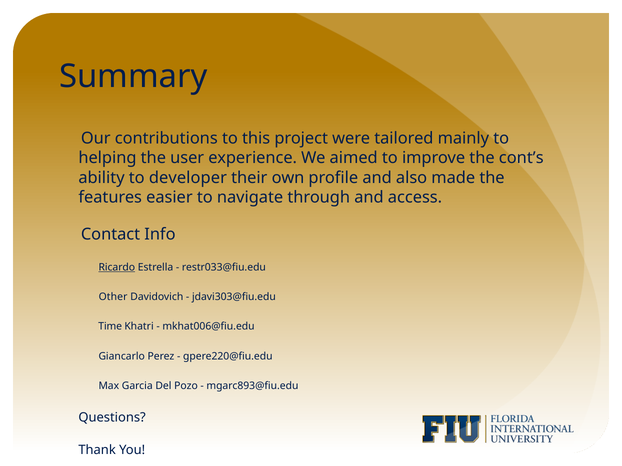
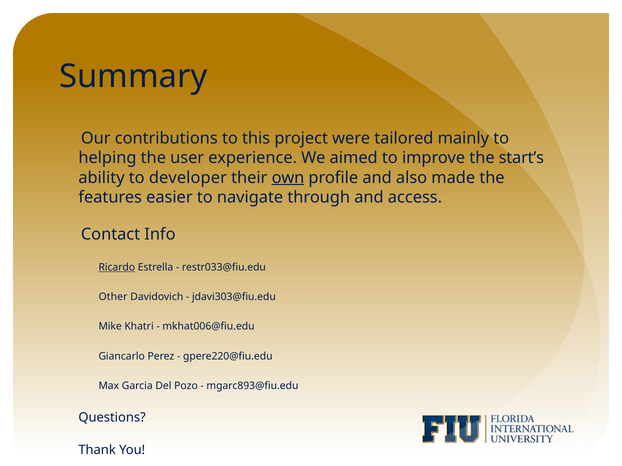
cont’s: cont’s -> start’s (521, 158)
own underline: none -> present (288, 178)
Time: Time -> Mike (110, 327)
